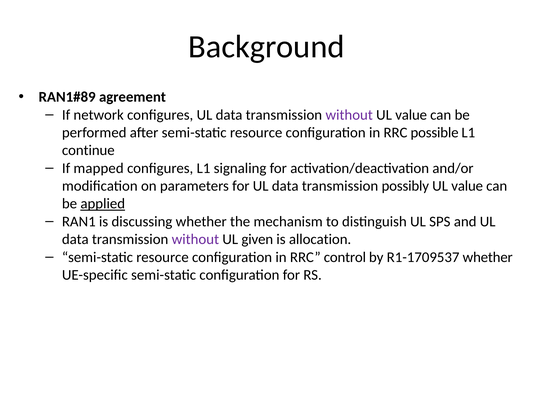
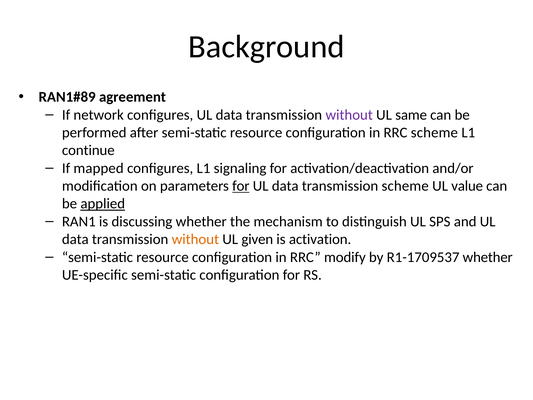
value: value -> same (411, 115)
RRC possible: possible -> scheme (434, 133)
for underline: none -> present (241, 186)
transmission possibly: possibly -> scheme (405, 186)
without colour: purple -> orange (195, 239)
allocation: allocation -> activation (320, 239)
control: control -> modify (345, 257)
